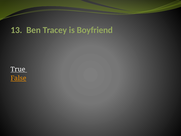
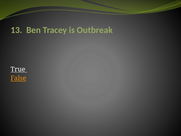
Boyfriend: Boyfriend -> Outbreak (95, 30)
